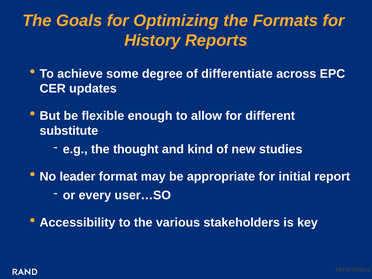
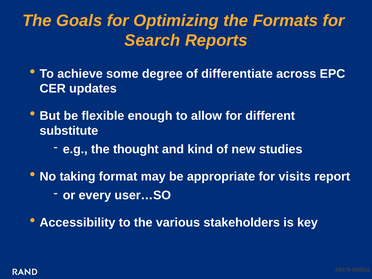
History: History -> Search (152, 41)
leader: leader -> taking (78, 177)
initial: initial -> visits (295, 177)
